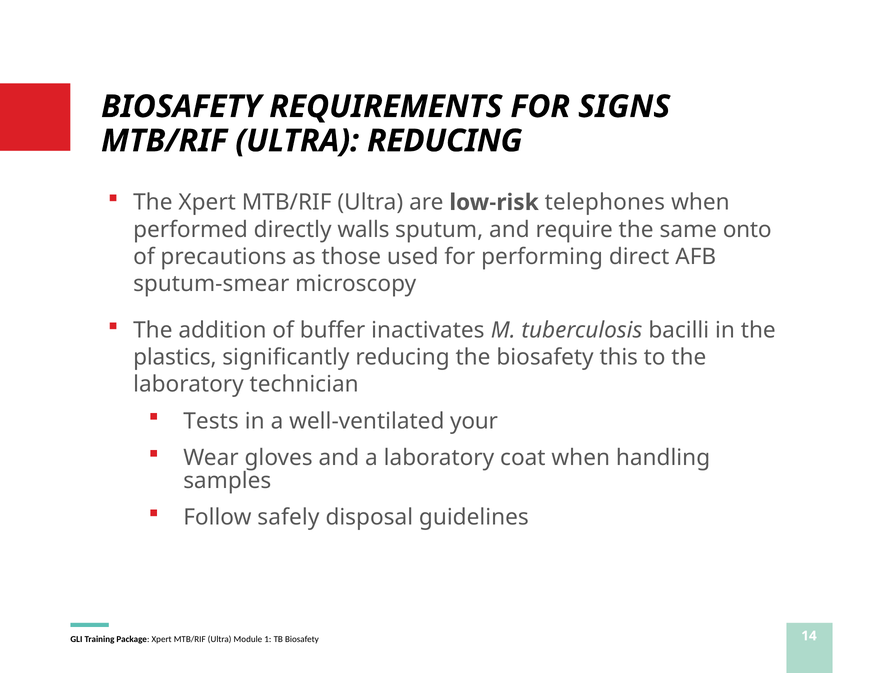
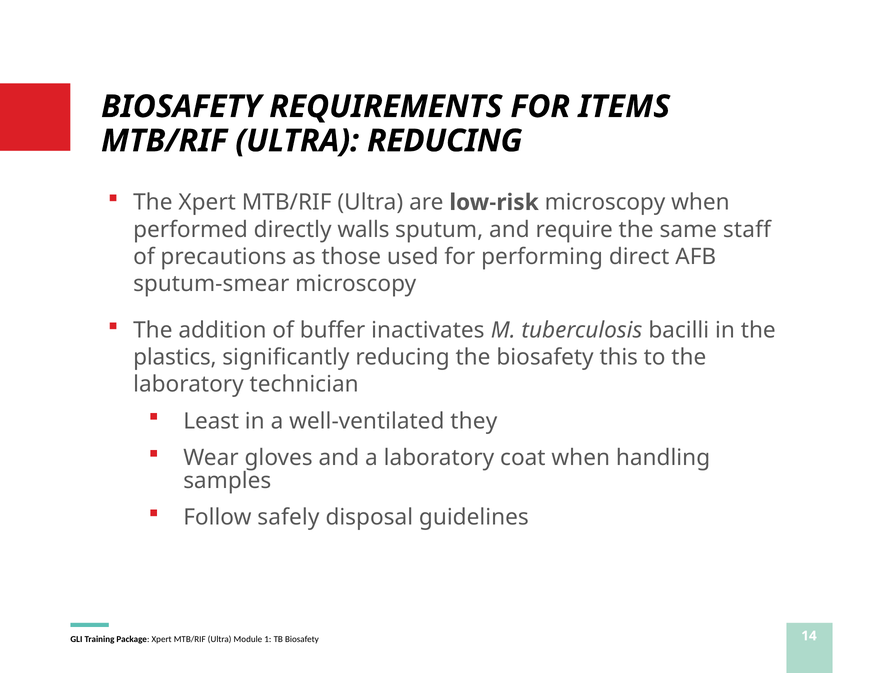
SIGNS: SIGNS -> ITEMS (624, 107)
low-risk telephones: telephones -> microscopy (605, 202)
onto: onto -> staff (747, 230)
Tests: Tests -> Least (211, 421)
your: your -> they (474, 421)
